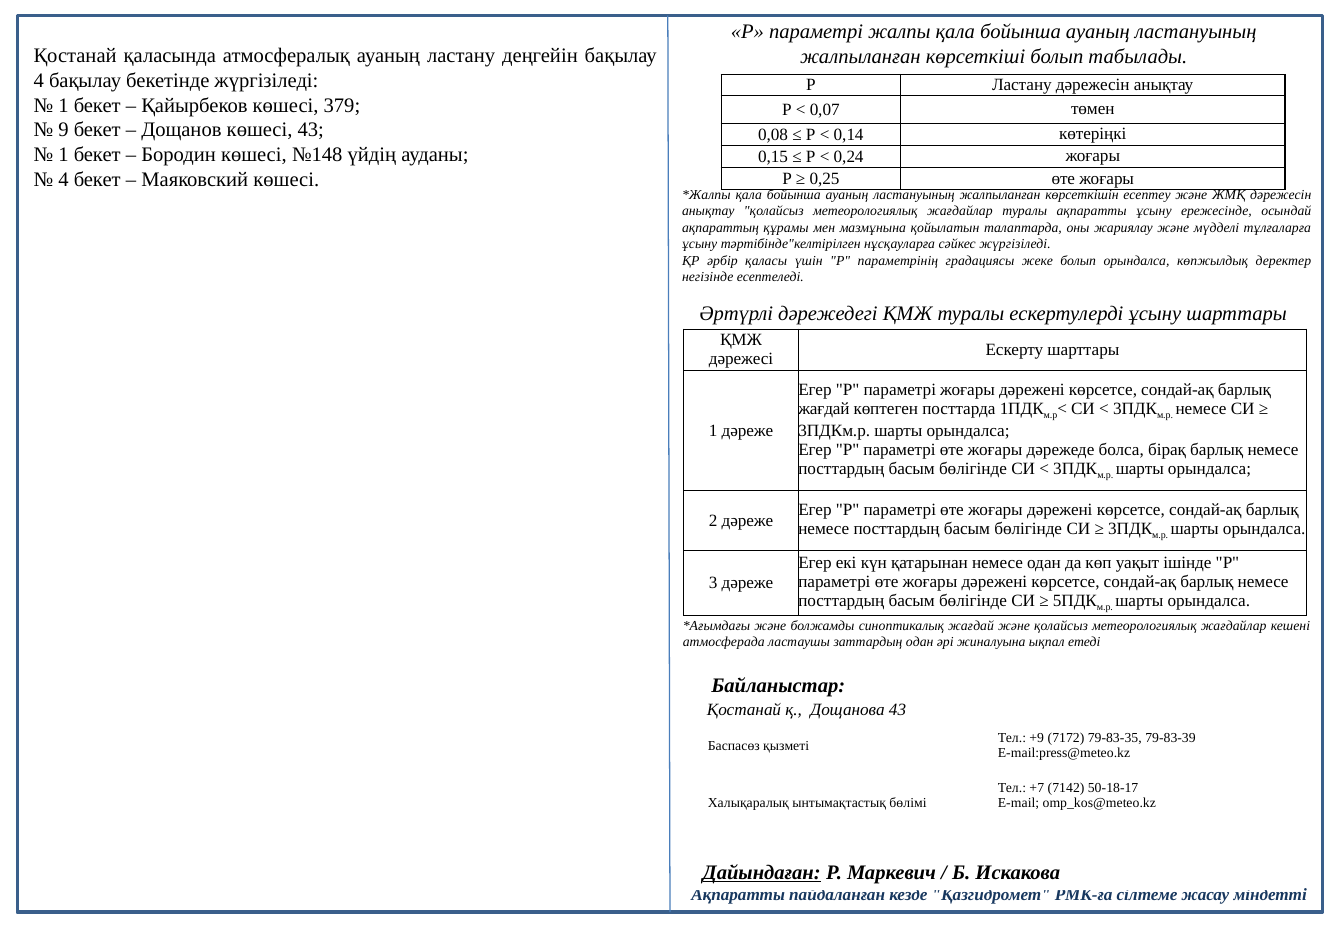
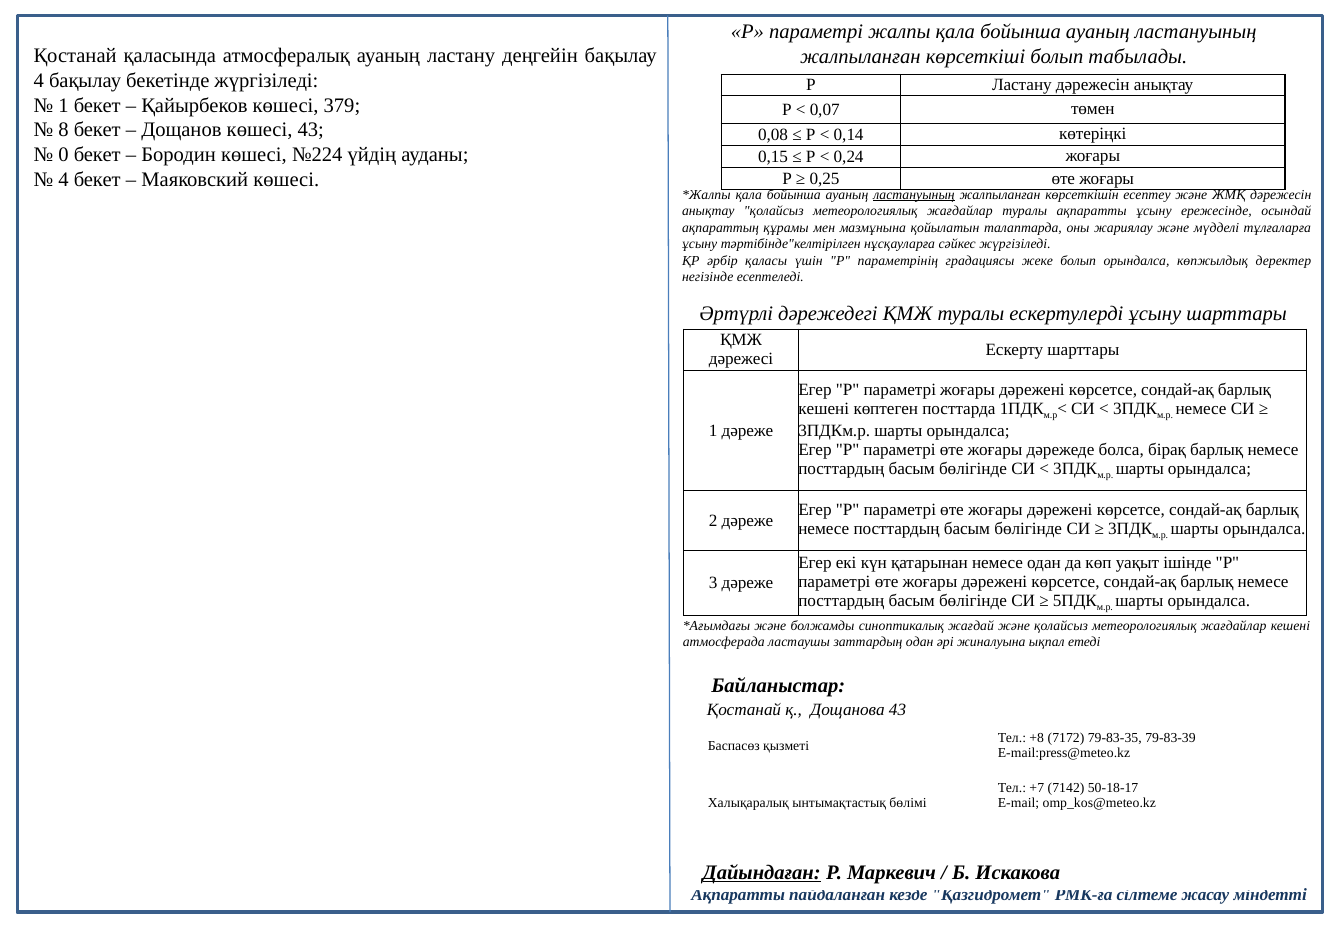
9: 9 -> 8 (63, 130)
1: 1 -> 0 (63, 155)
№148: №148 -> №224 (317, 155)
ластануының underline: none -> present (914, 195)
жағдай: жағдай -> кешені (824, 409)
+9: +9 -> +8 (1037, 738)
